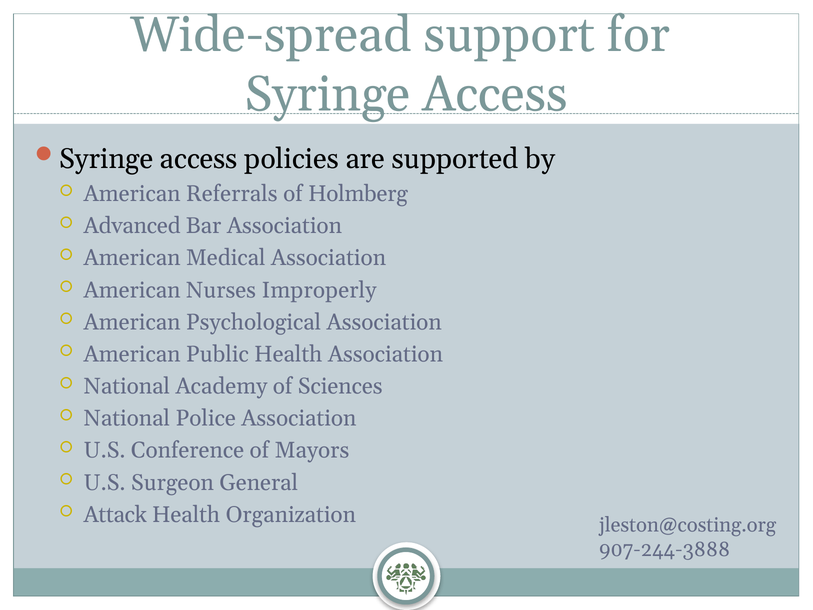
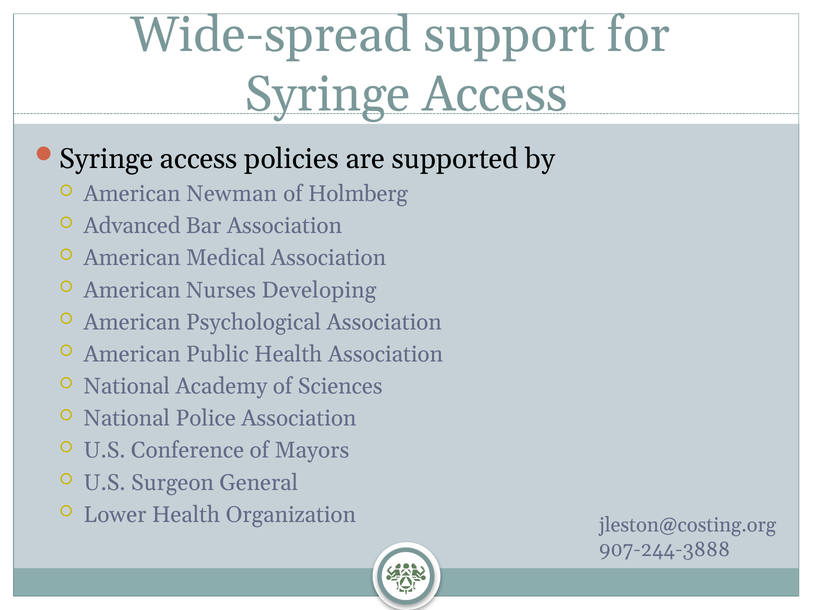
Referrals: Referrals -> Newman (232, 194)
Improperly: Improperly -> Developing (319, 290)
Attack: Attack -> Lower (115, 514)
